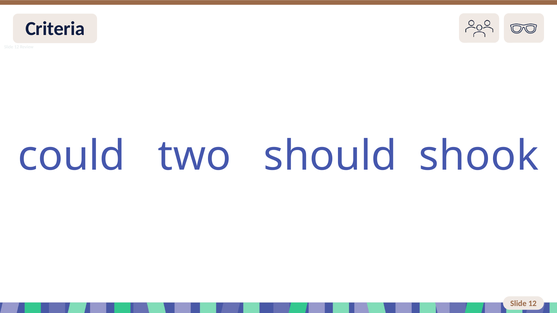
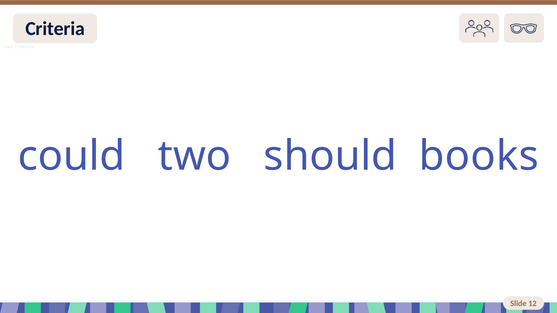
shook: shook -> books (479, 156)
